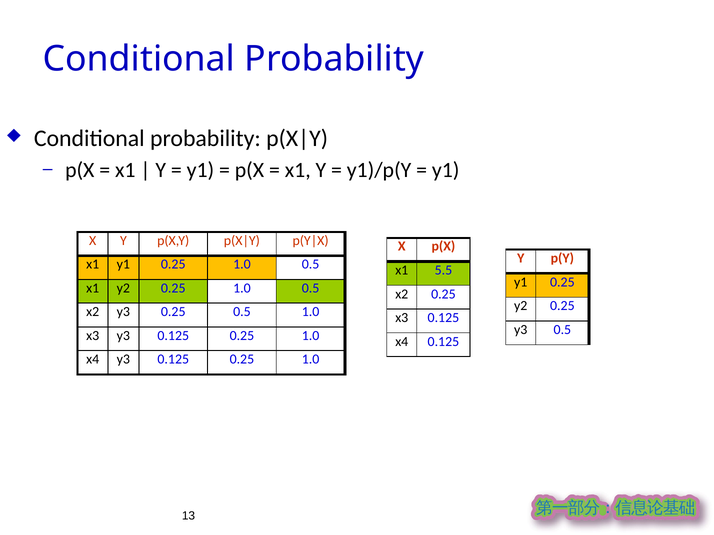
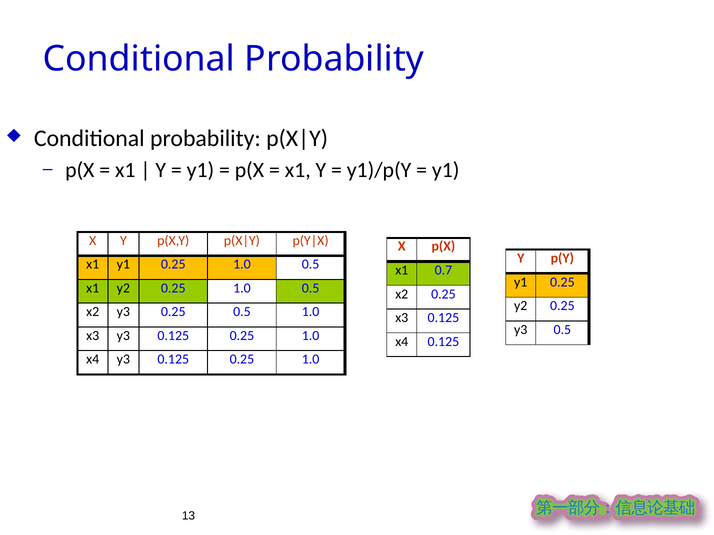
5.5: 5.5 -> 0.7 (443, 270)
